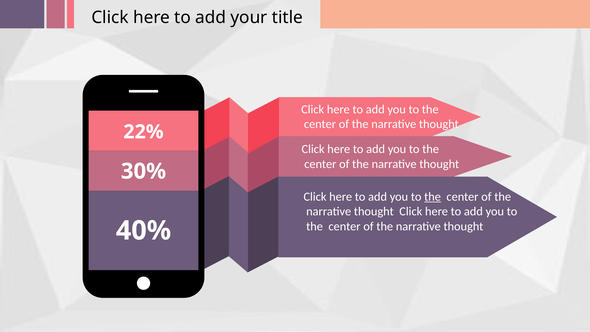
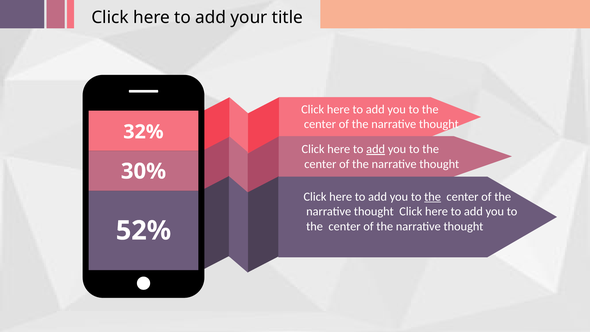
22%: 22% -> 32% (143, 132)
add underline: none -> present (376, 149)
40%: 40% -> 52% (143, 231)
